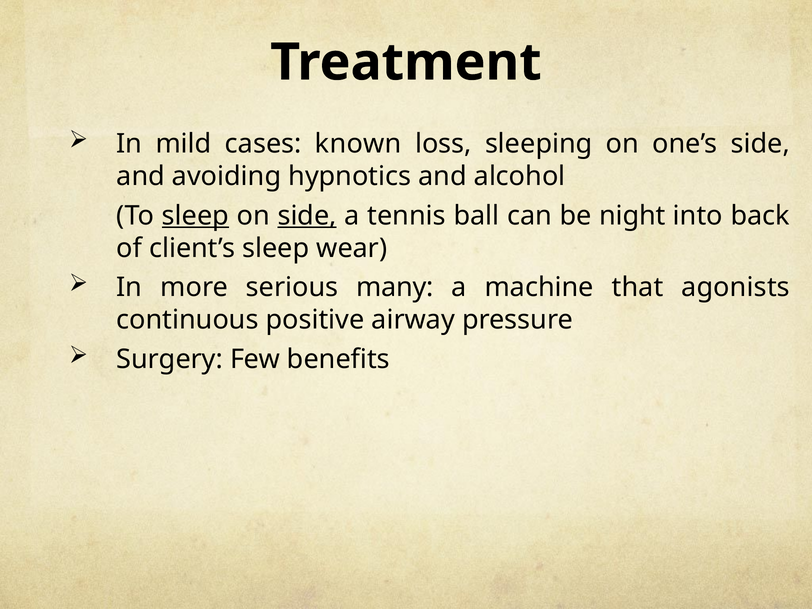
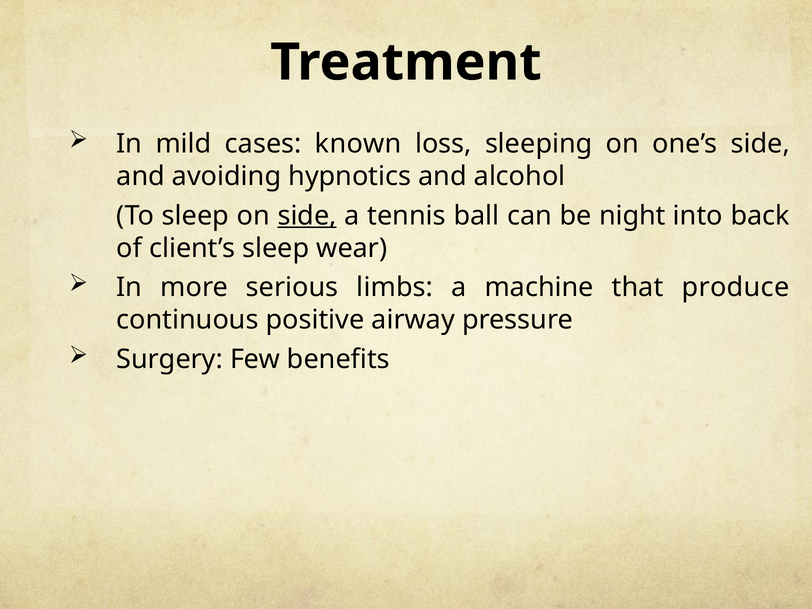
sleep underline: present -> none (195, 216)
many: many -> limbs (395, 287)
agonists: agonists -> produce (736, 287)
